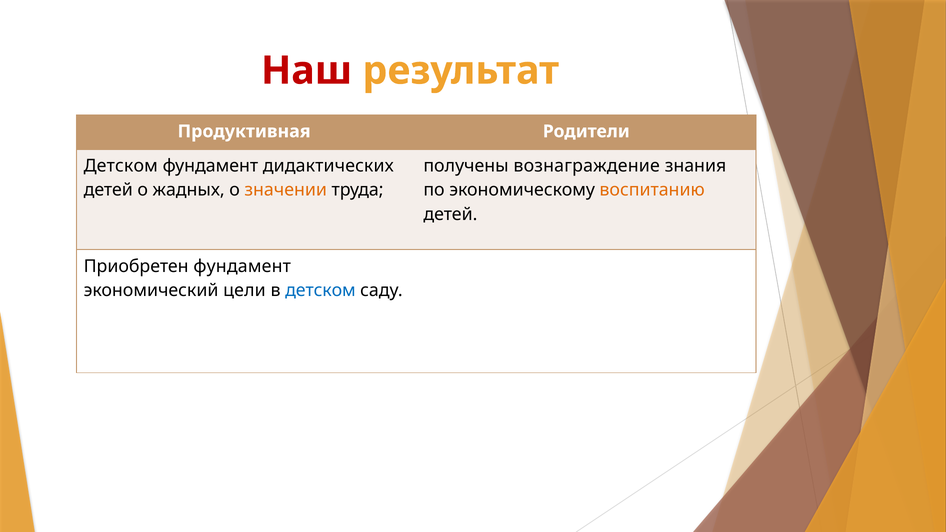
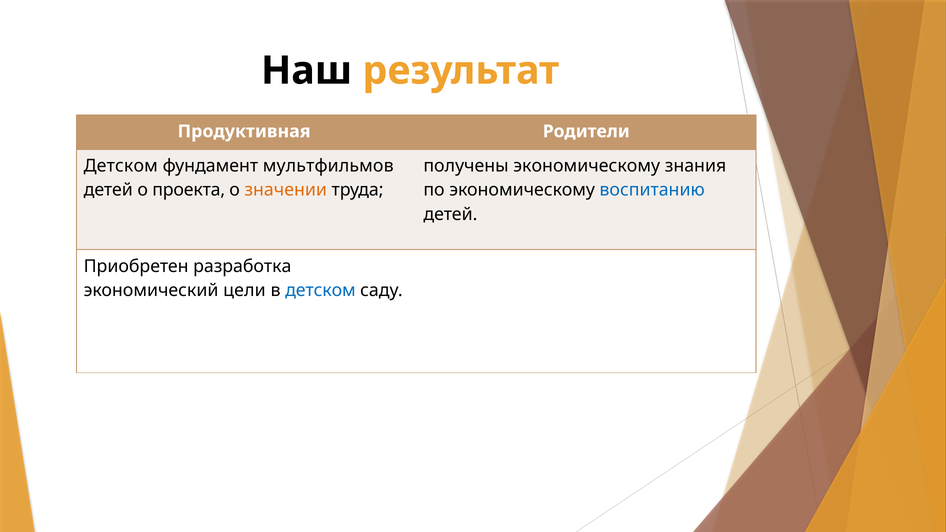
Наш colour: red -> black (307, 71)
дидактических: дидактических -> мультфильмов (328, 166)
получены вознаграждение: вознаграждение -> экономическому (587, 166)
жадных: жадных -> проекта (189, 190)
воспитанию colour: orange -> blue (652, 190)
Приобретен фундамент: фундамент -> разработка (242, 266)
